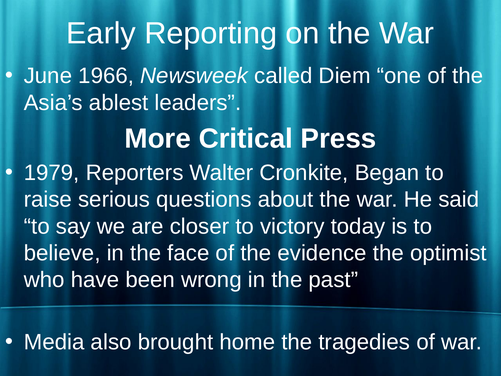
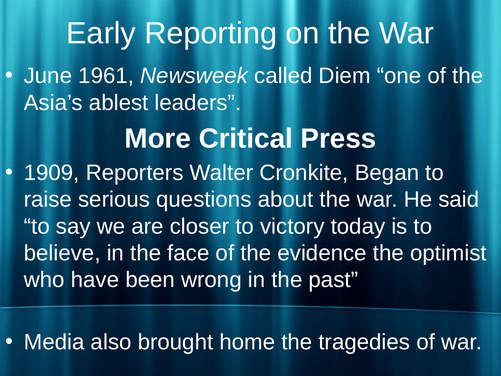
1966: 1966 -> 1961 (106, 76)
1979: 1979 -> 1909 (52, 173)
